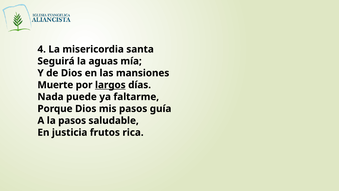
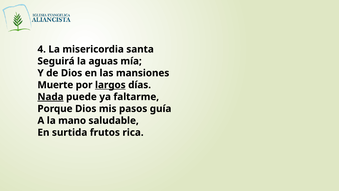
Nada underline: none -> present (51, 97)
la pasos: pasos -> mano (72, 120)
justicia: justicia -> surtida (70, 132)
